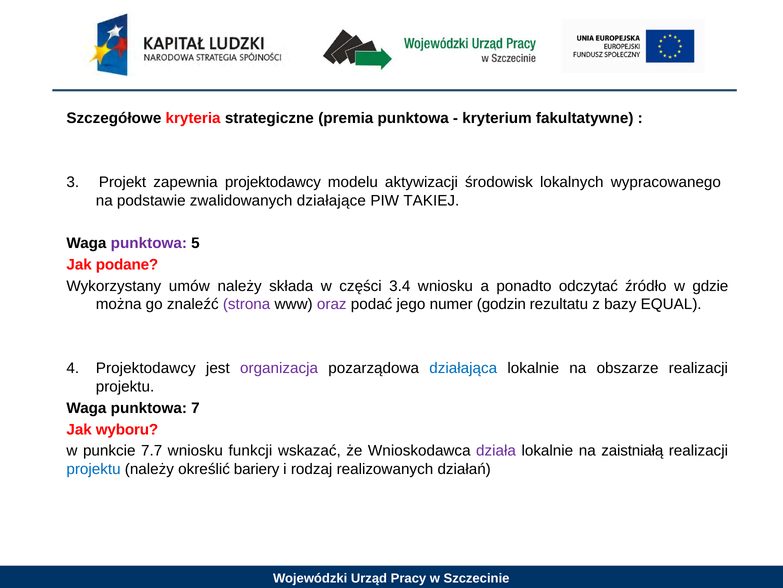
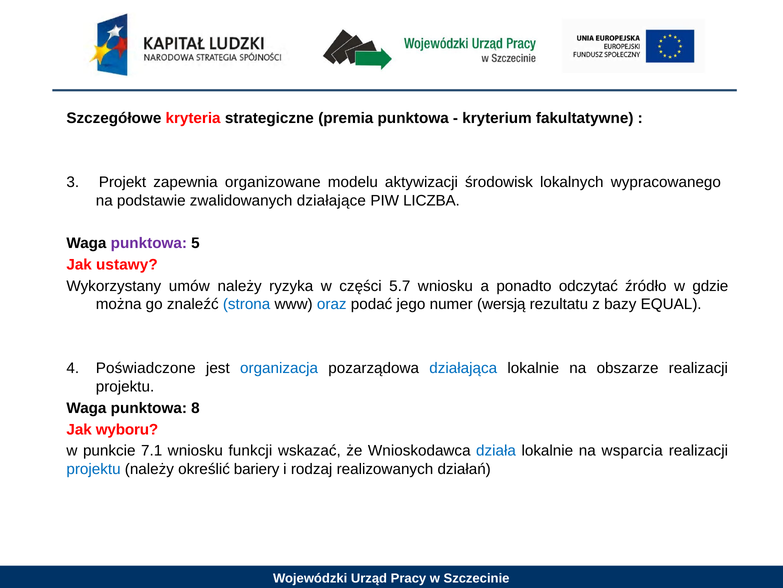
zapewnia projektodawcy: projektodawcy -> organizowane (273, 182)
TAKIEJ: TAKIEJ -> LICZBA (431, 200)
podane: podane -> ustawy (127, 264)
składa: składa -> ryzyka (291, 286)
3.4: 3.4 -> 5.7 (400, 286)
strona colour: purple -> blue (247, 304)
oraz colour: purple -> blue (332, 304)
godzin: godzin -> wersją (501, 304)
Projektodawcy: Projektodawcy -> Poświadczone (146, 368)
organizacja colour: purple -> blue (279, 368)
7: 7 -> 8 (195, 408)
7.7: 7.7 -> 7.1 (152, 450)
działa colour: purple -> blue (496, 450)
zaistniałą: zaistniałą -> wsparcia (632, 450)
